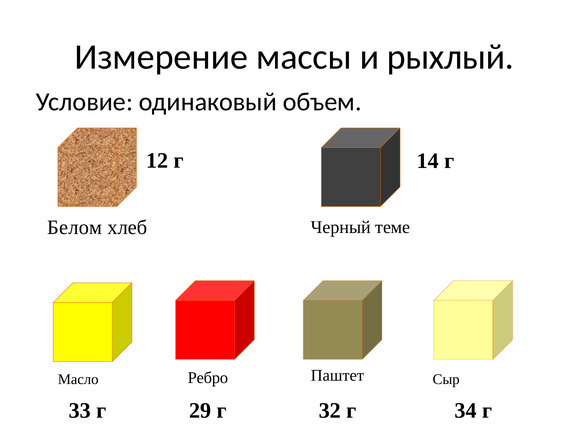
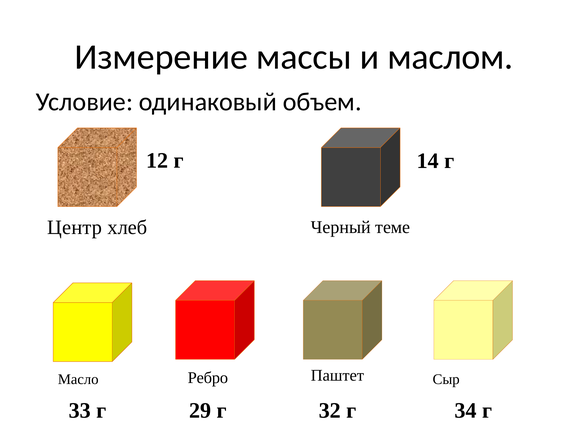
рыхлый: рыхлый -> маслом (450, 57)
Белом: Белом -> Центр (75, 227)
